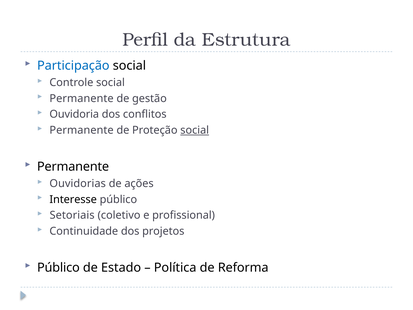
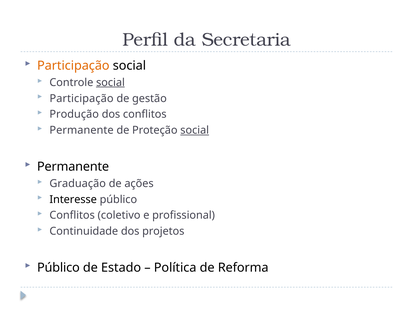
Estrutura: Estrutura -> Secretaria (246, 40)
Participação colour: blue -> orange (73, 66)
social underline: none -> present (110, 82)
Permanente: Permanente -> Participação (82, 98)
Ouvidoria: Ouvidoria -> Produção (74, 114)
Ouvidorias: Ouvidorias -> Graduação (78, 183)
Setoriais: Setoriais -> Conflitos (72, 215)
